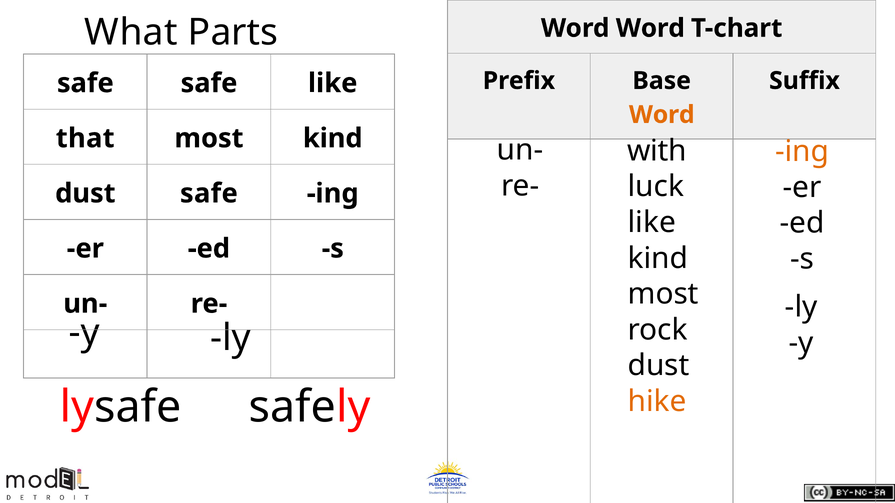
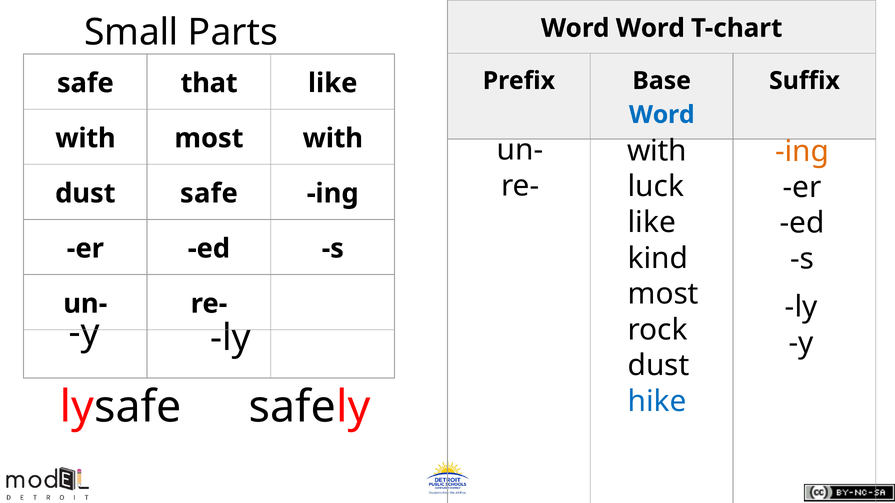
What: What -> Small (131, 33)
safe safe: safe -> that (209, 83)
Word colour: orange -> blue (662, 115)
that: that -> with (85, 138)
most kind: kind -> with (333, 138)
hike colour: orange -> blue (657, 402)
